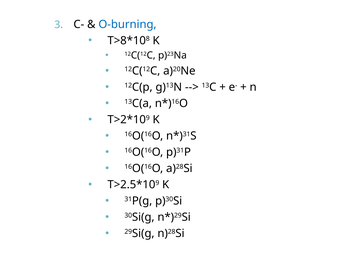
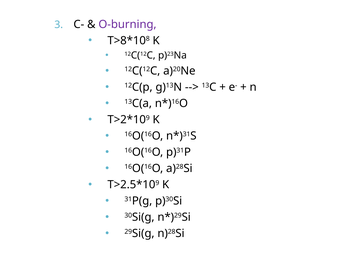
O-burning colour: blue -> purple (127, 24)
